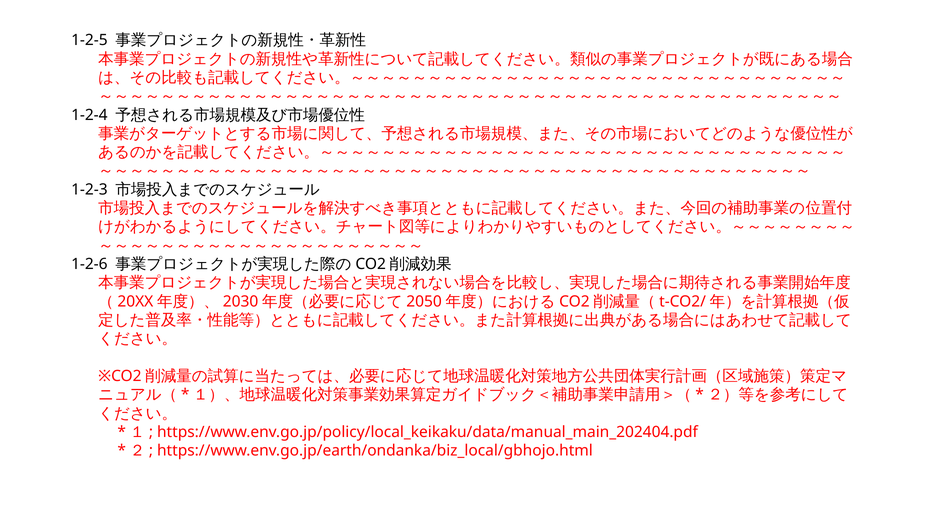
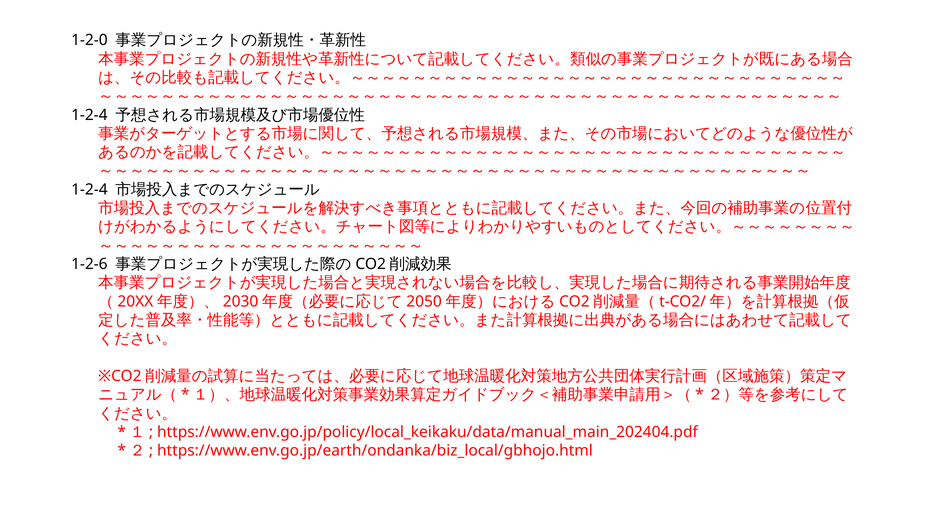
1-2-5: 1-2-5 -> 1-2-0 (89, 40)
1-2-3: 1-2-3 -> 1-2-4 (89, 189)
